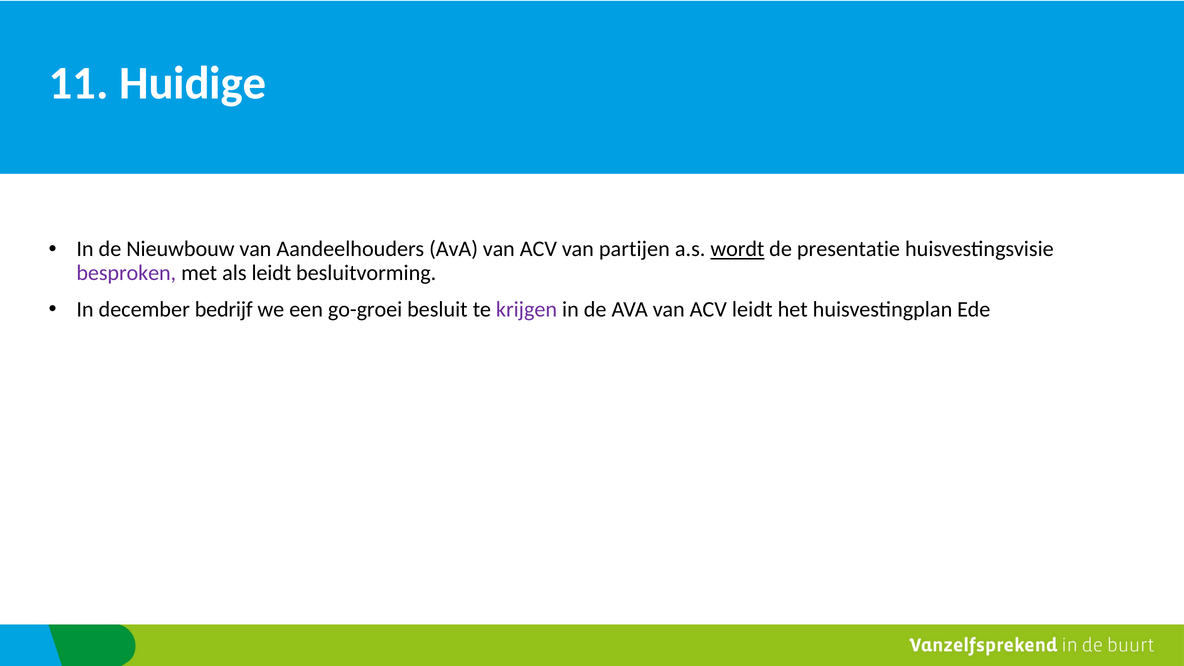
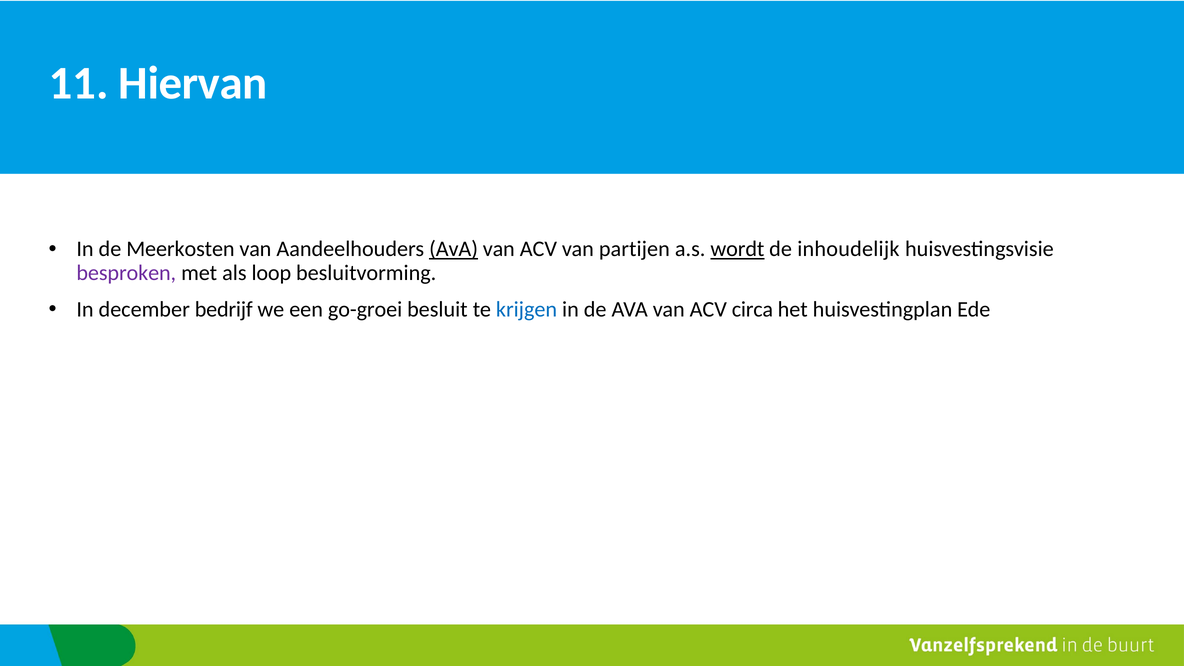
Huidige: Huidige -> Hiervan (193, 83)
Nieuwbouw: Nieuwbouw -> Meerkosten (180, 249)
AvA underline: none -> present (454, 249)
presentatie: presentatie -> inhoudelijk (848, 249)
als leidt: leidt -> loop (271, 273)
krijgen colour: purple -> blue (527, 309)
ACV leidt: leidt -> circa (752, 309)
